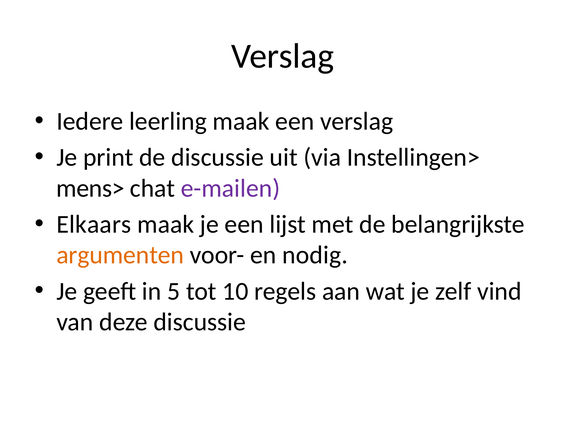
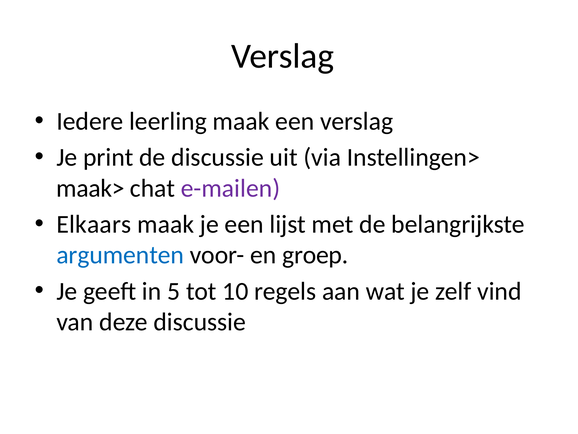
mens>: mens> -> maak> (90, 188)
argumenten colour: orange -> blue (120, 255)
nodig: nodig -> groep (315, 255)
